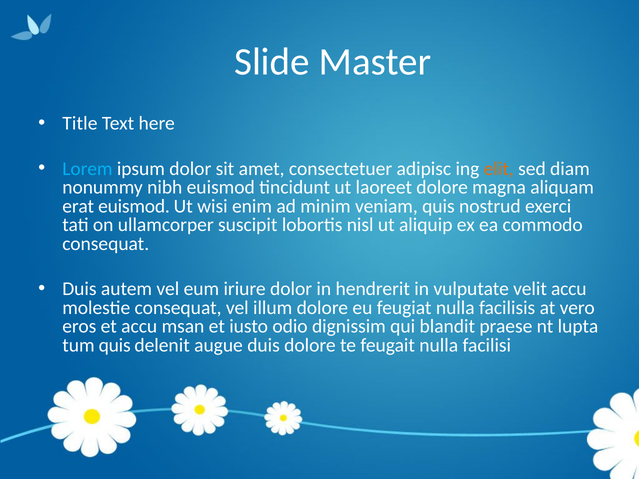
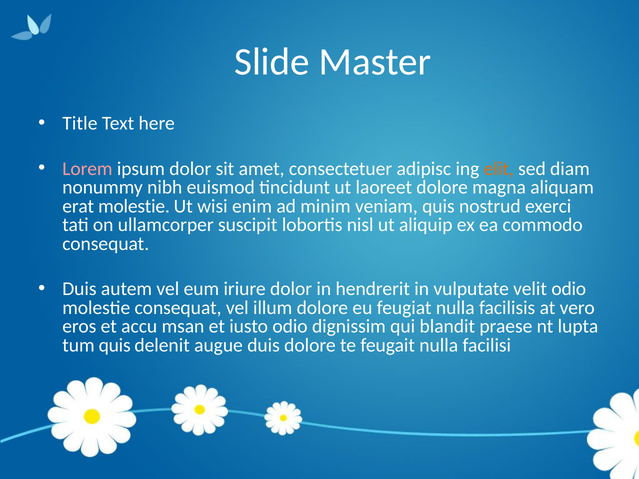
Lorem colour: light blue -> pink (87, 169)
erat euismod: euismod -> molestie (134, 206)
velit accu: accu -> odio (569, 289)
